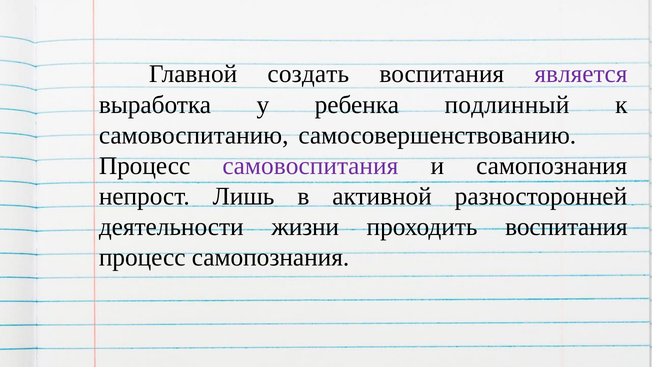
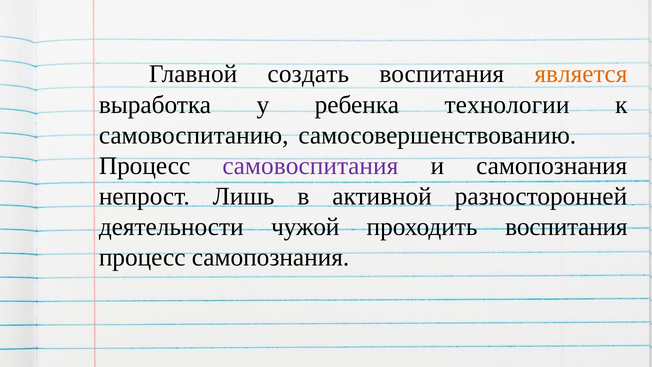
является colour: purple -> orange (581, 74)
подлинный: подлинный -> технологии (507, 105)
жизни: жизни -> чужой (305, 227)
